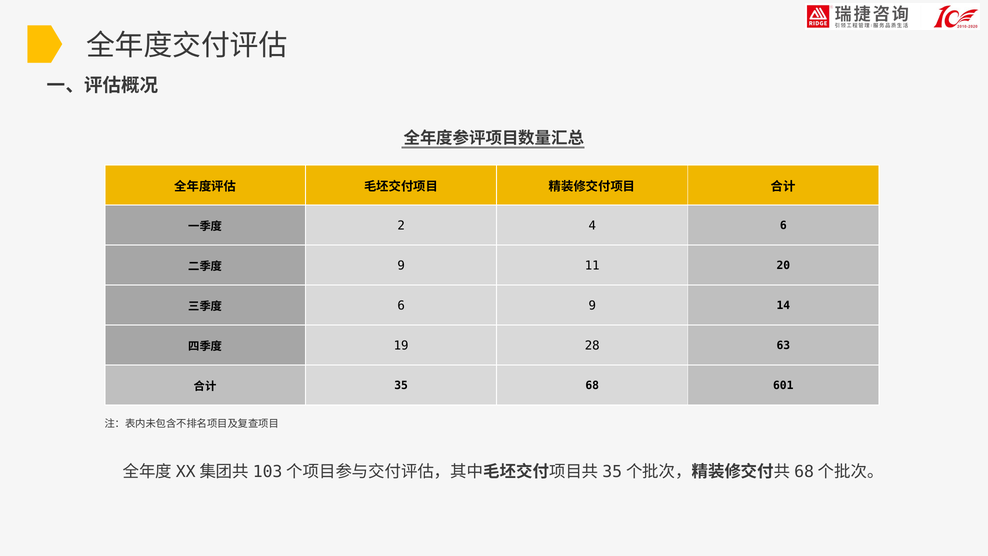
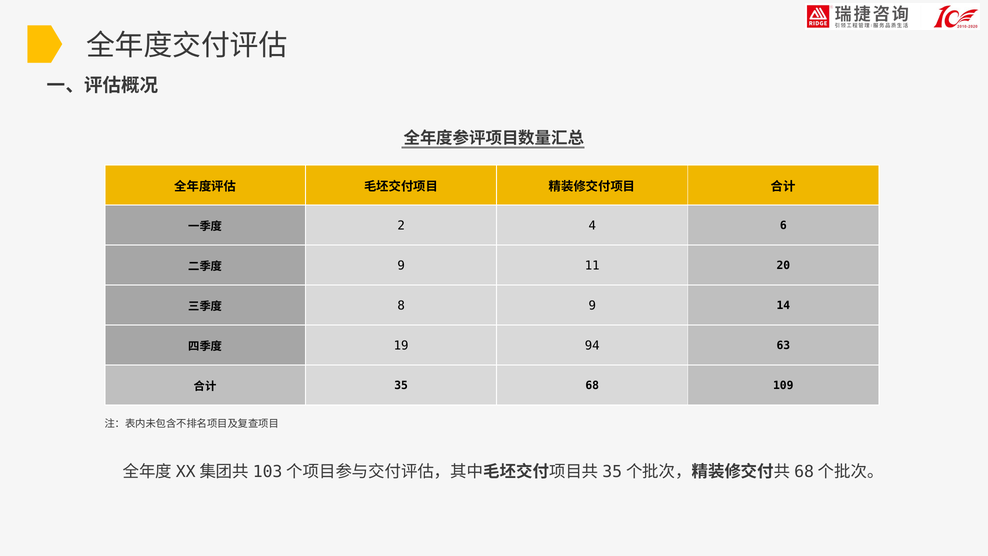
6: 6 -> 8 (401, 305)
28: 28 -> 94 (592, 345)
601: 601 -> 109 (783, 385)
